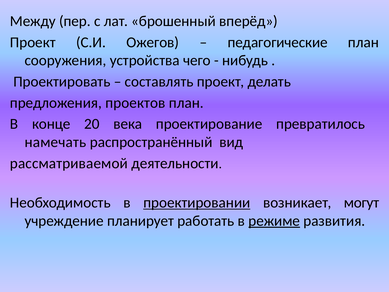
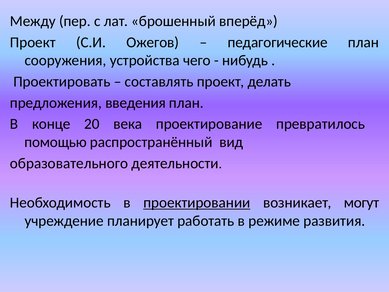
проектов: проектов -> введения (136, 103)
намечать: намечать -> помощью (56, 142)
рассматриваемой: рассматриваемой -> образовательного (69, 163)
режиме underline: present -> none (274, 221)
